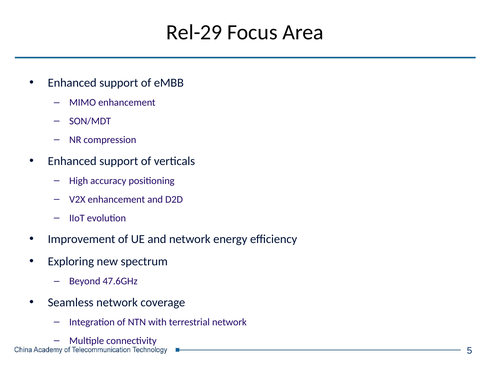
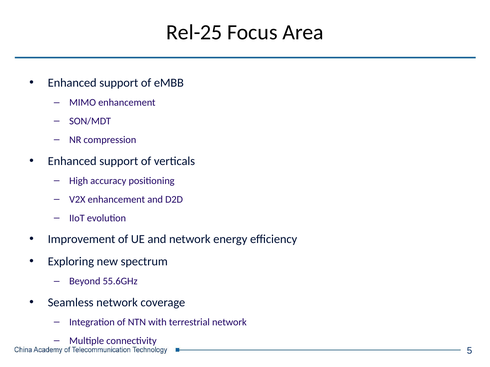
Rel-29: Rel-29 -> Rel-25 (194, 32)
47.6GHz: 47.6GHz -> 55.6GHz (120, 282)
